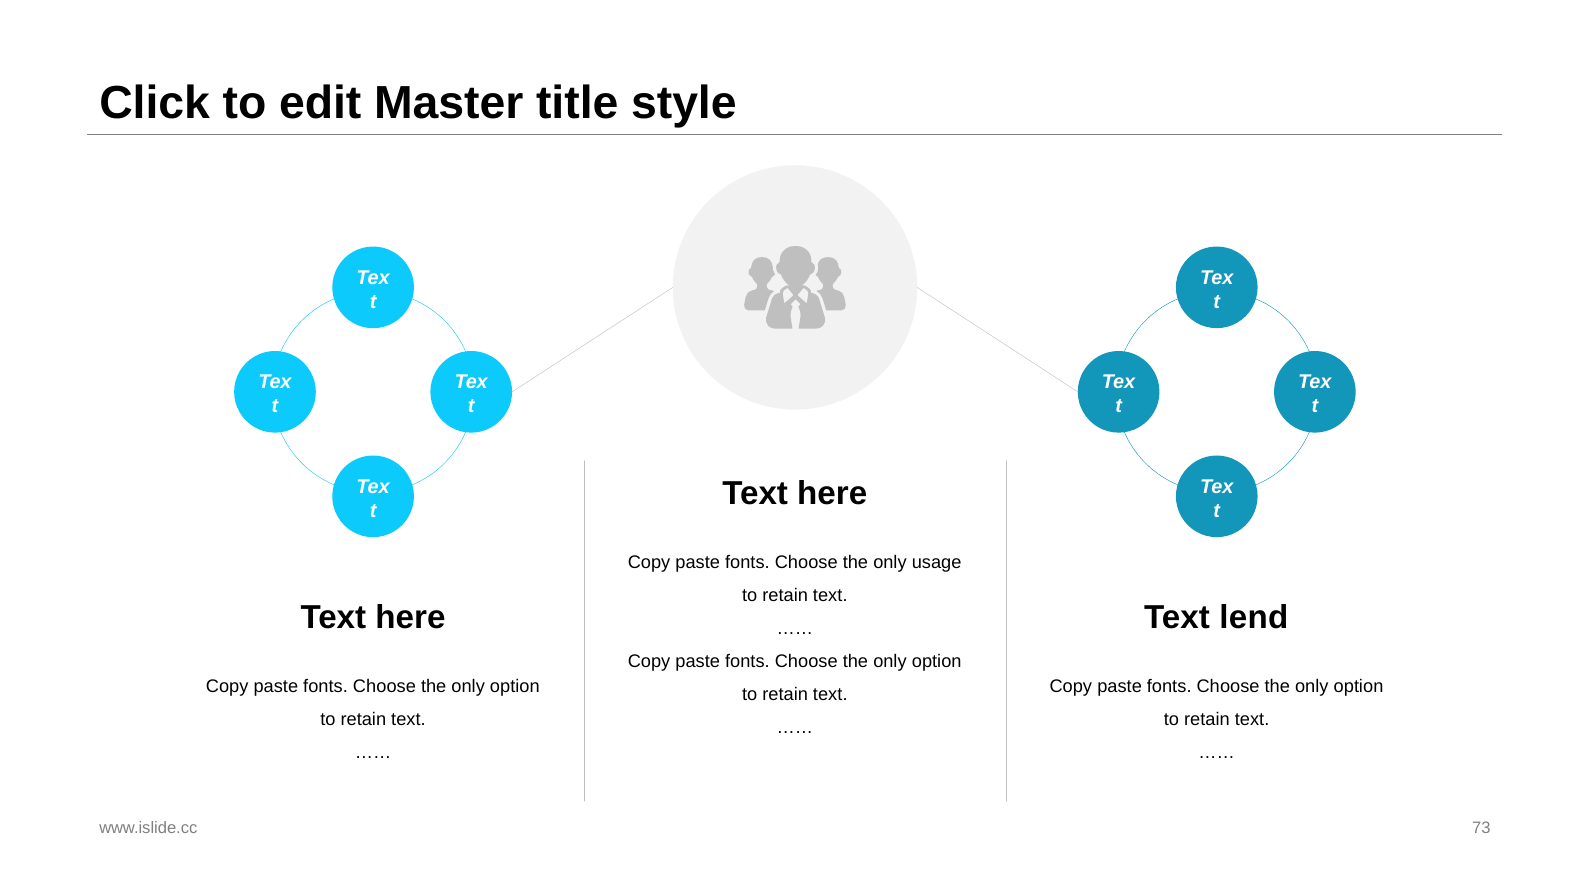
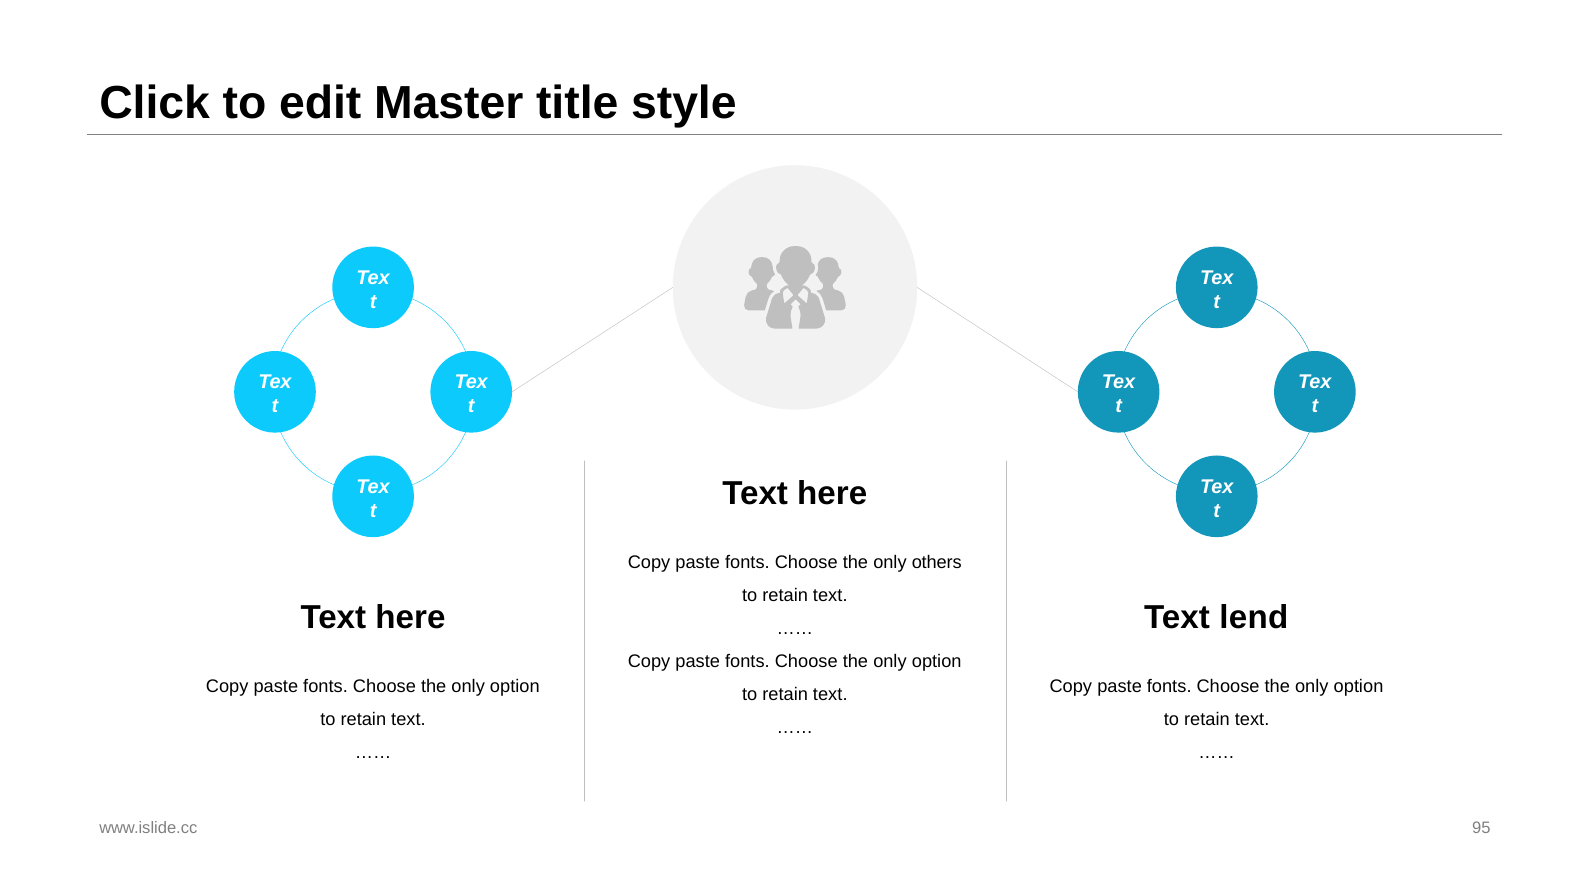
usage: usage -> others (937, 563)
73: 73 -> 95 (1481, 828)
